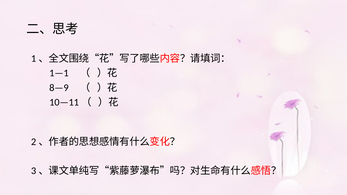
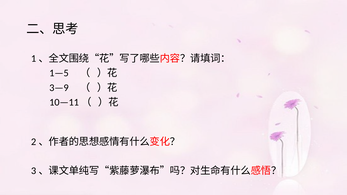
1—1: 1—1 -> 1—5 (59, 73)
8—9: 8—9 -> 3—9 (59, 88)
